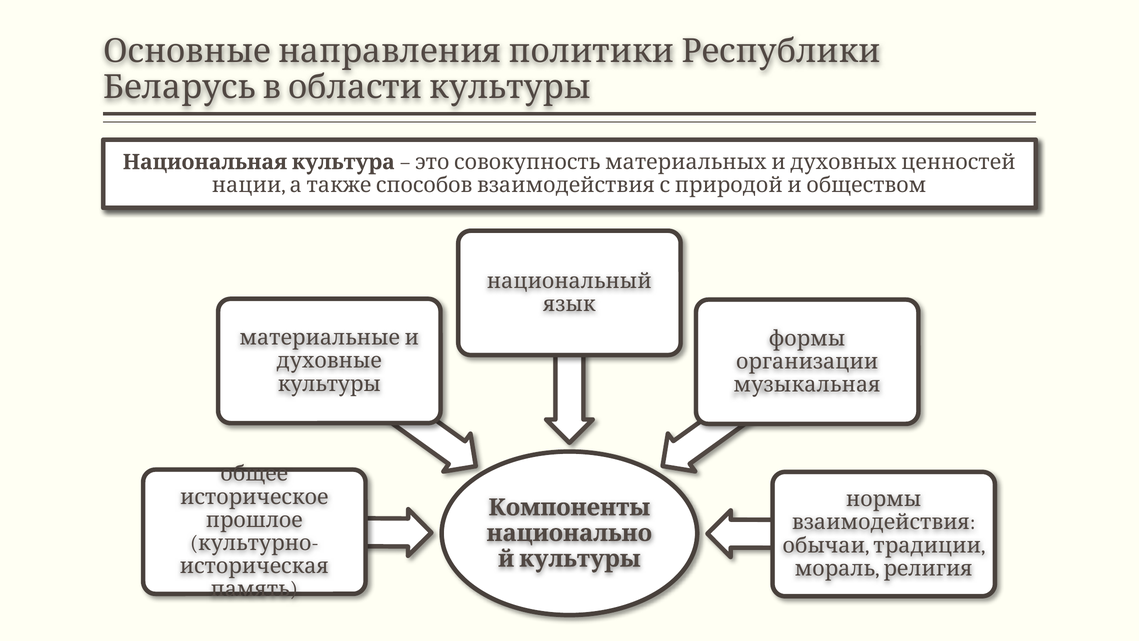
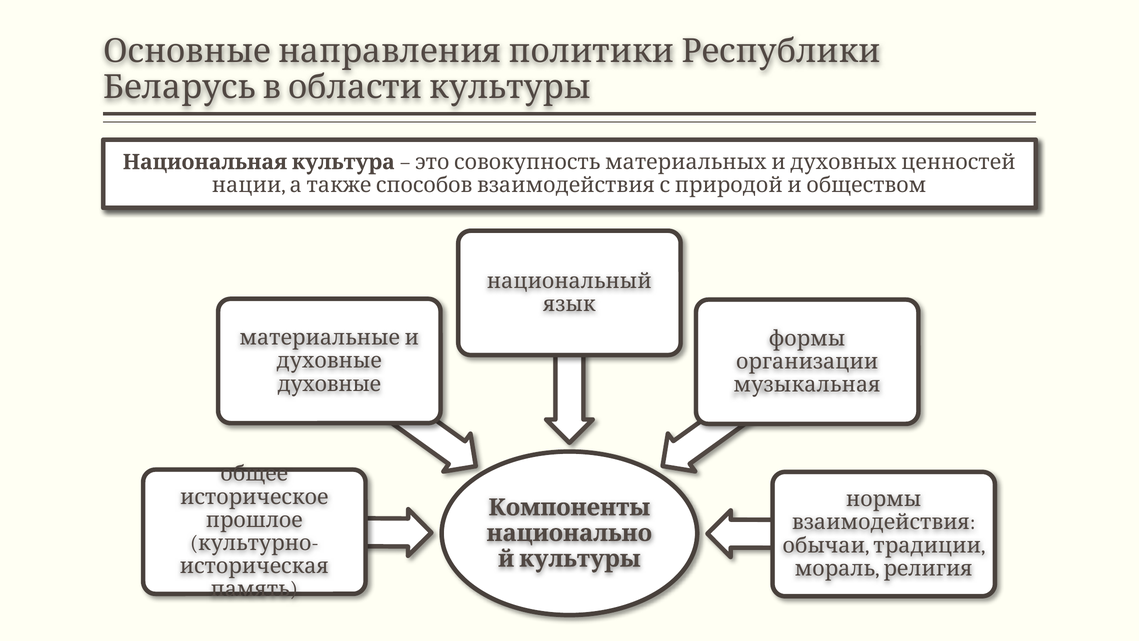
культуры: культуры -> духовные (329, 384)
